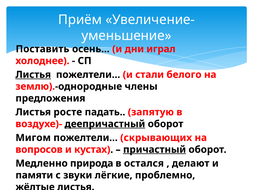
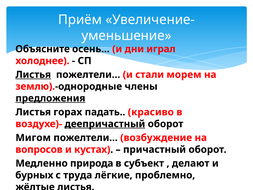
Поставить: Поставить -> Объясните (43, 49)
белого: белого -> морем (184, 75)
предложения underline: none -> present (50, 98)
росте: росте -> горах (68, 112)
запятую: запятую -> красиво (151, 112)
скрывающих: скрывающих -> возбуждение (156, 138)
причастный underline: present -> none (155, 149)
остался: остался -> субъект (144, 163)
памяти: памяти -> бурных (34, 175)
звуки: звуки -> труда (78, 175)
